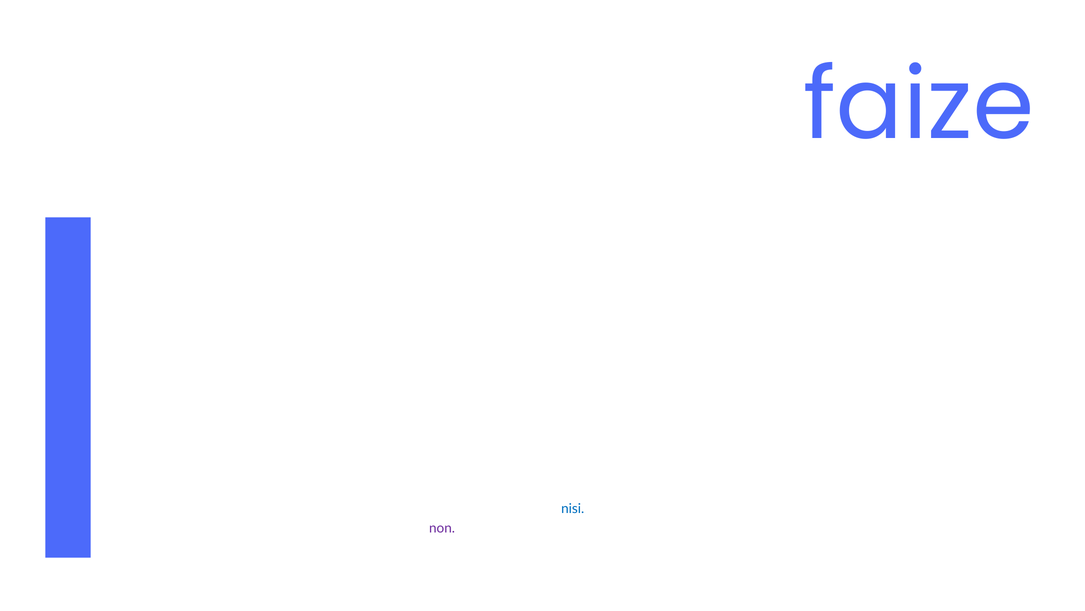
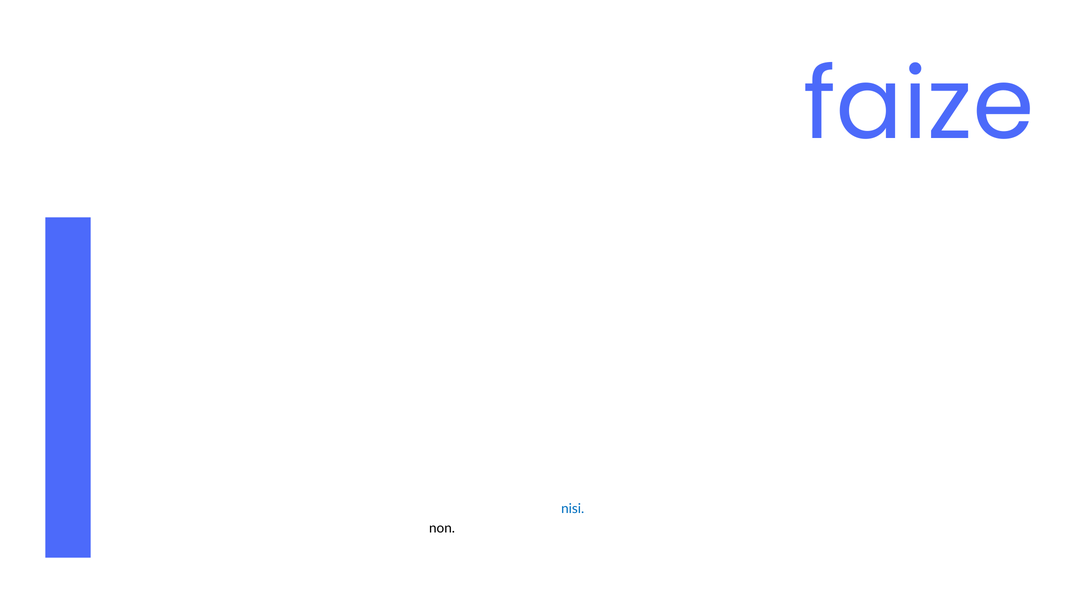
non colour: purple -> black (442, 528)
